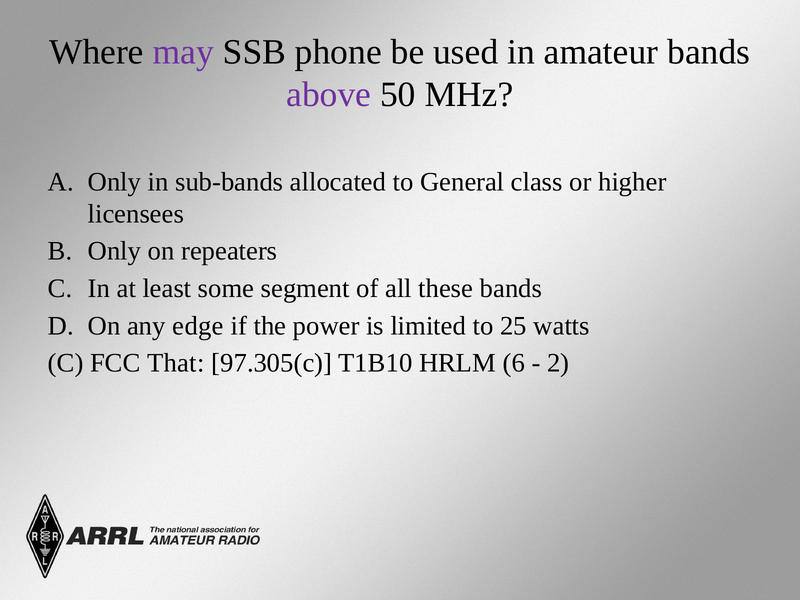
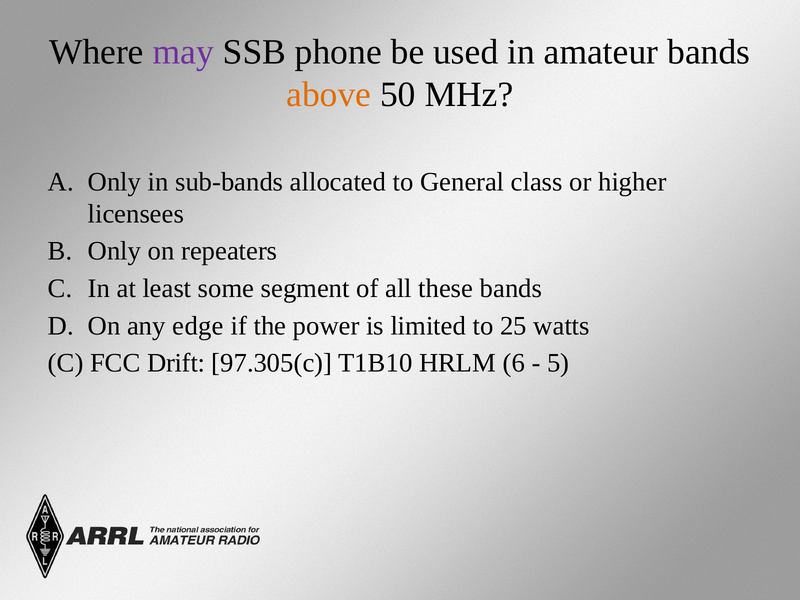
above colour: purple -> orange (329, 94)
That: That -> Drift (176, 363)
2: 2 -> 5 (558, 363)
